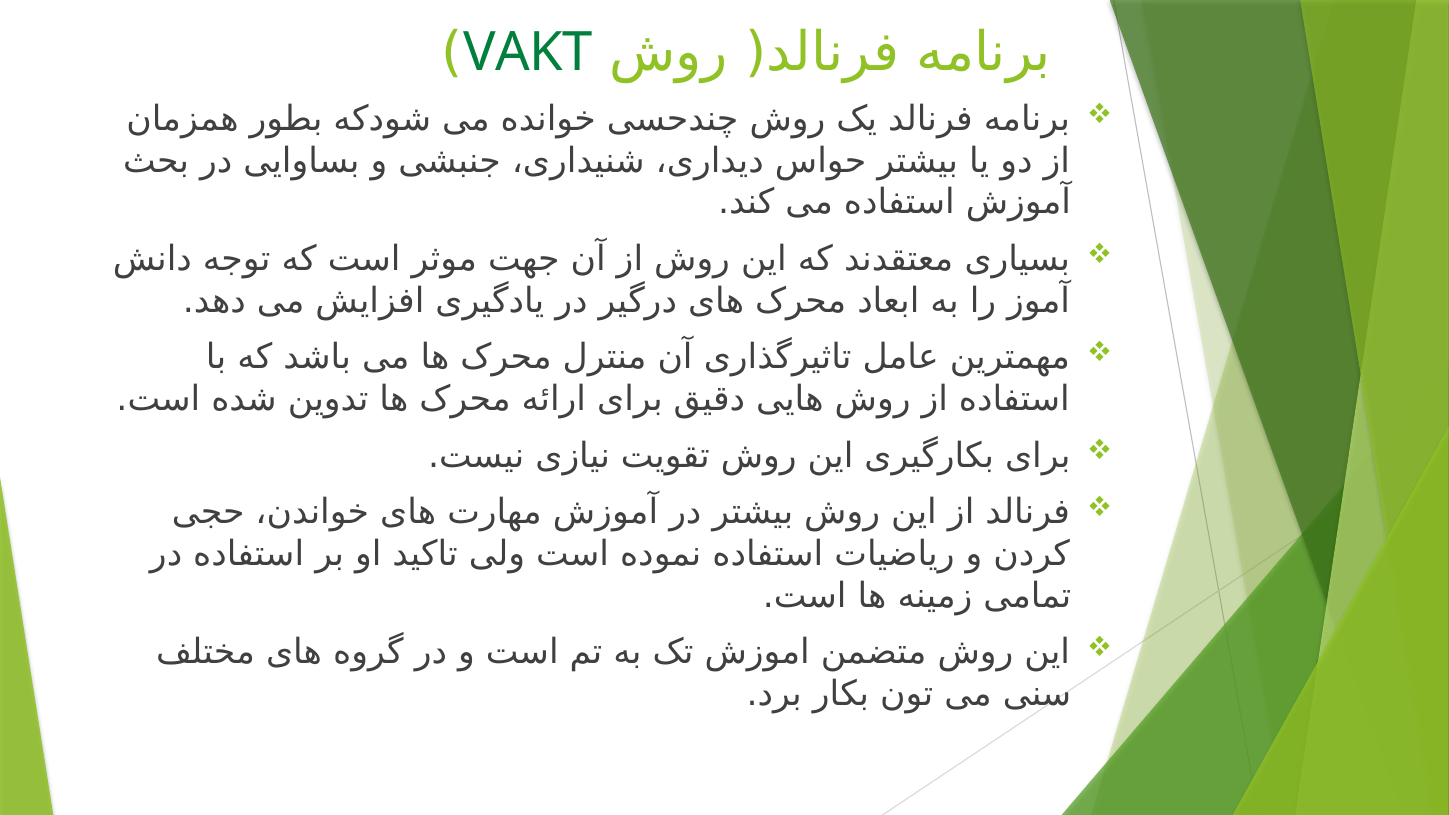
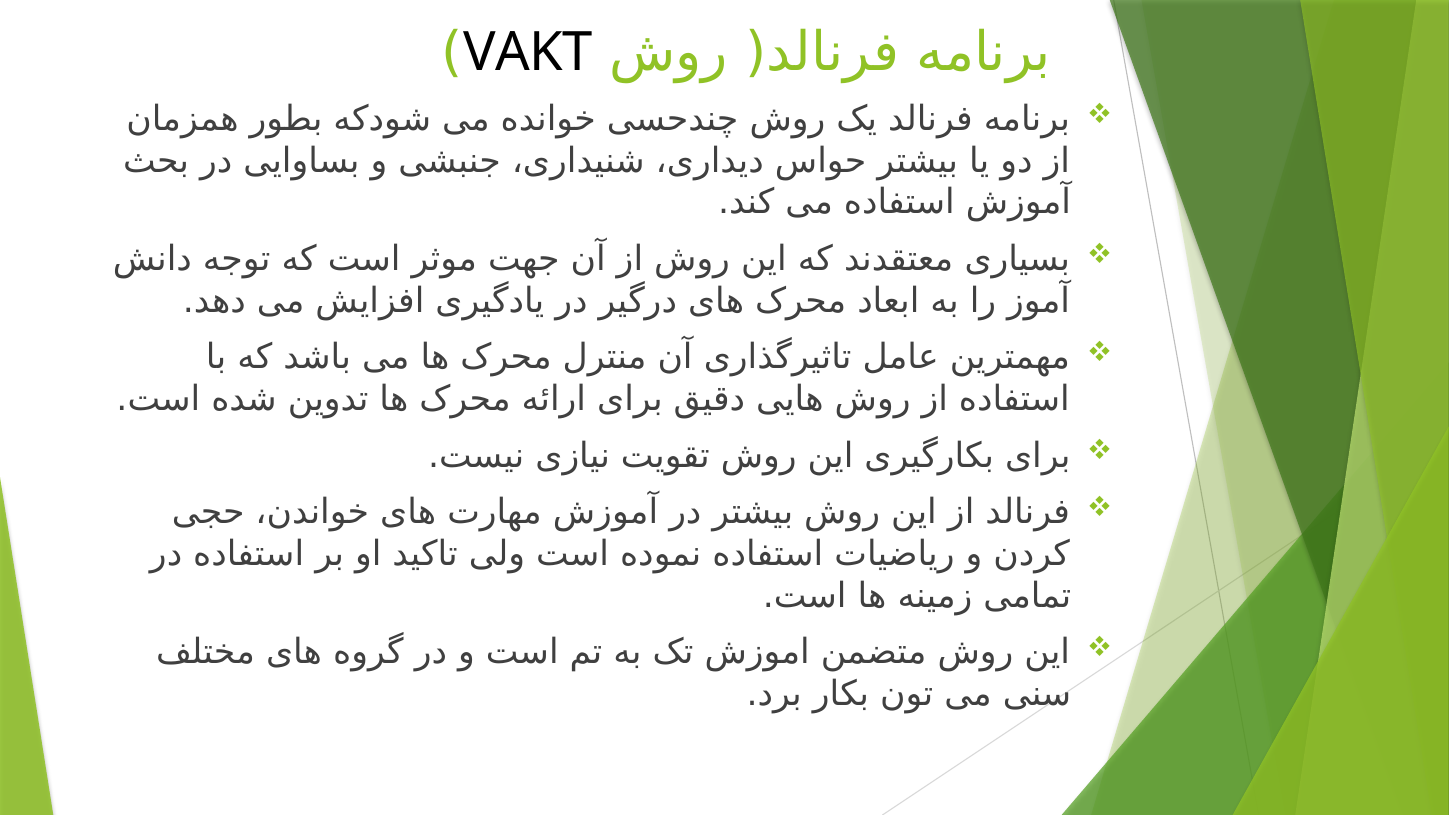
VAKT colour: green -> black (528, 53)
